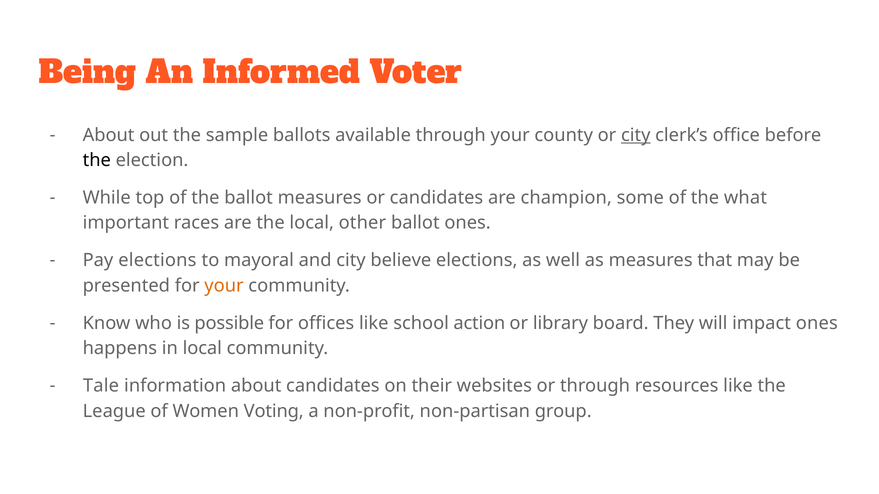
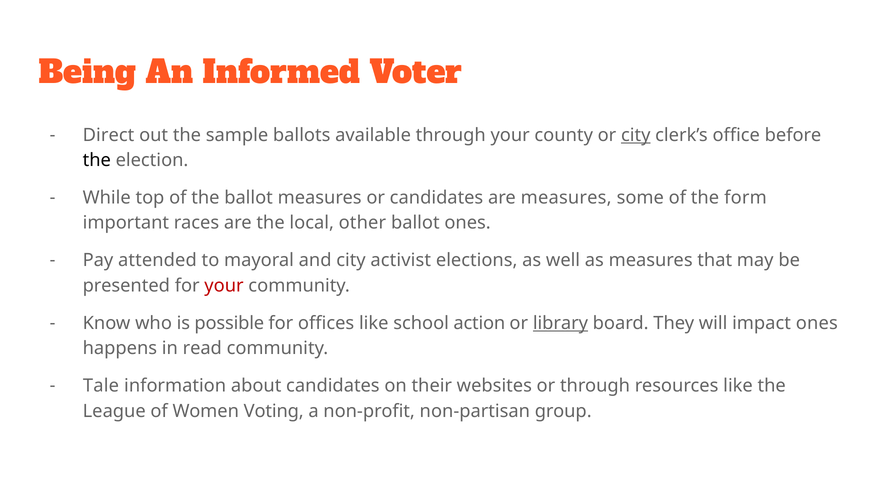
About: About -> Direct (109, 135)
are champion: champion -> measures (566, 198)
what: what -> form (745, 198)
Pay elections: elections -> attended (157, 261)
believe: believe -> activist (401, 261)
your colour: orange -> red (224, 286)
library underline: none -> present (560, 323)
in local: local -> read (202, 349)
